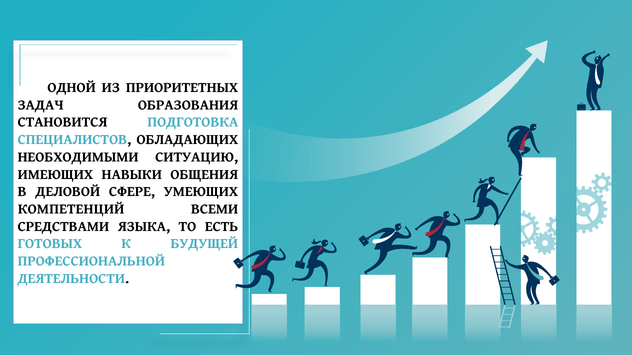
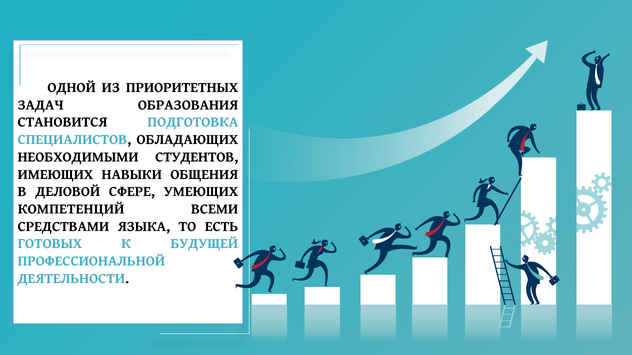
СИТУАЦИЮ: СИТУАЦИЮ -> СТУДЕНТОВ (197, 157)
